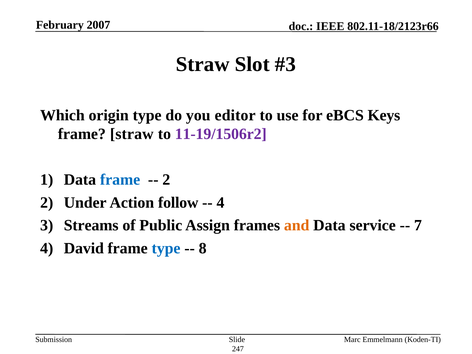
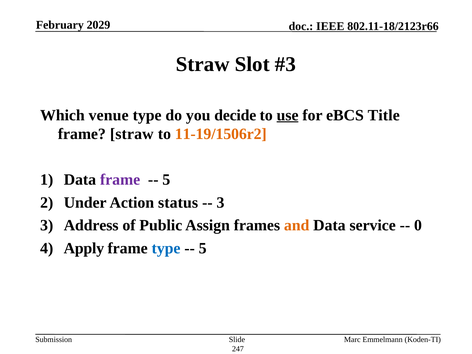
2007: 2007 -> 2029 (98, 25)
origin: origin -> venue (109, 115)
editor: editor -> decide (235, 115)
use underline: none -> present (288, 115)
Keys: Keys -> Title (384, 115)
11-19/1506r2 colour: purple -> orange (221, 134)
frame colour: blue -> purple (120, 180)
2: 2 -> 5 (166, 180)
follow: follow -> status (178, 203)
4: 4 -> 3 (220, 203)
Streams: Streams -> Address (91, 225)
7: 7 -> 0 (418, 225)
David: David -> Apply (84, 248)
8: 8 -> 5 (203, 248)
